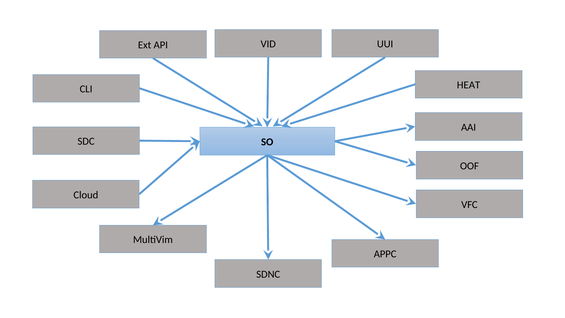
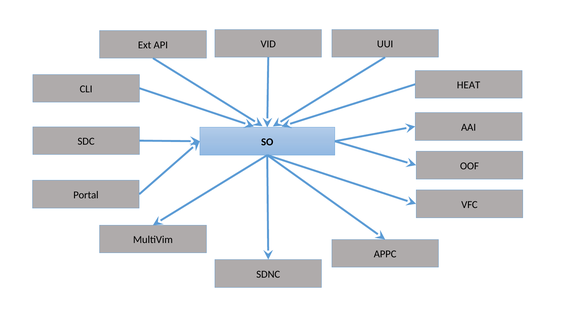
Cloud: Cloud -> Portal (86, 195)
